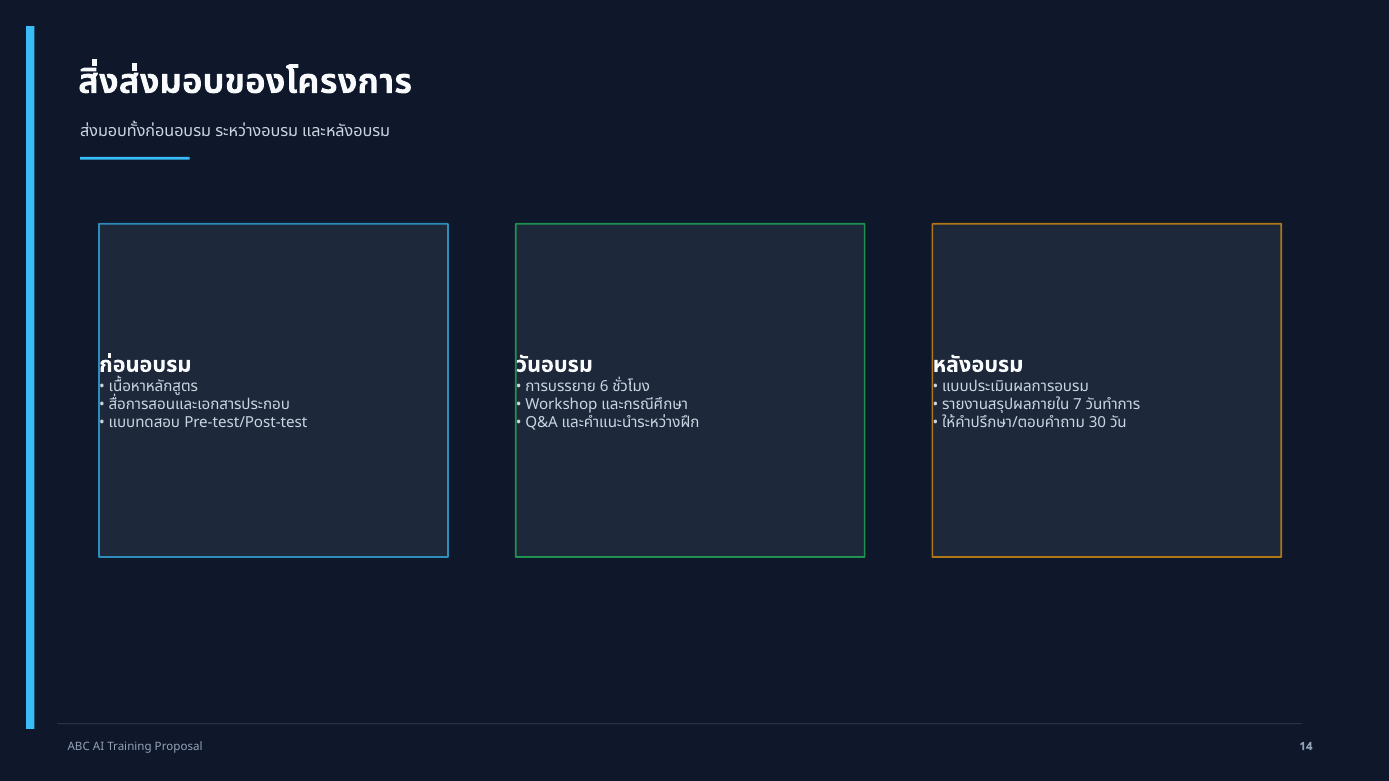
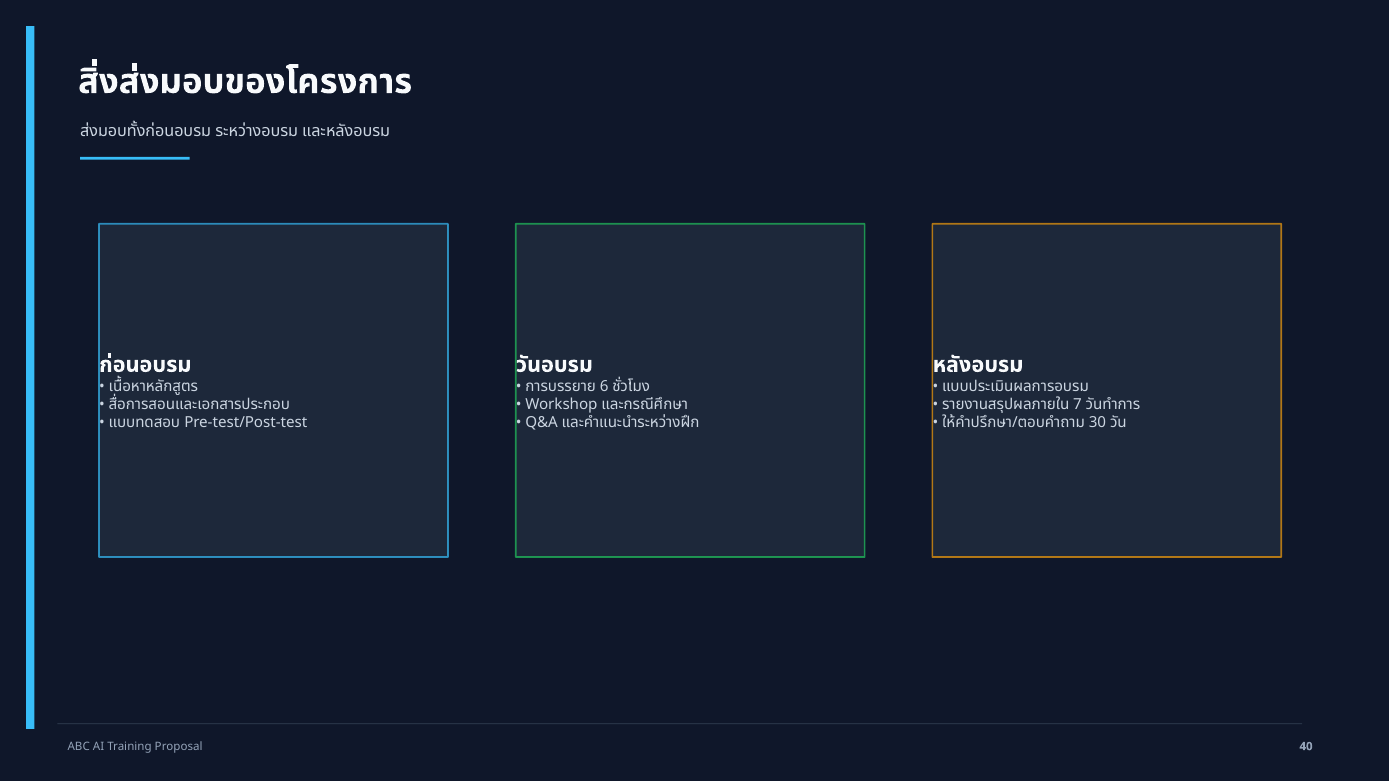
14: 14 -> 40 (1306, 747)
